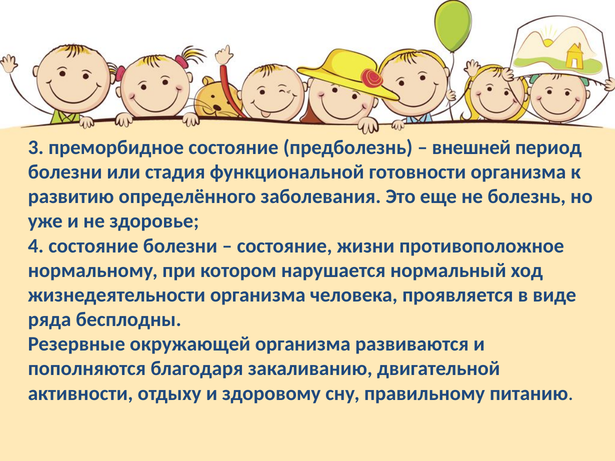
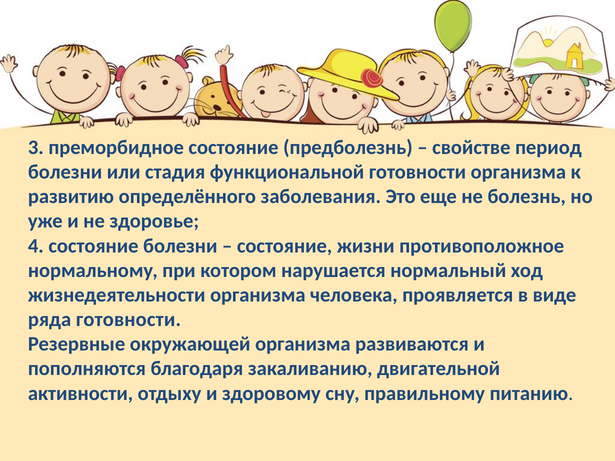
внешней: внешней -> свойстве (471, 147)
ряда бесплодны: бесплодны -> готовности (128, 320)
